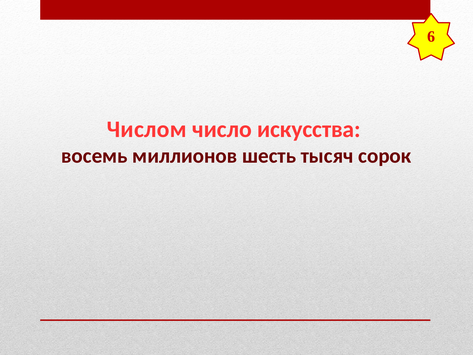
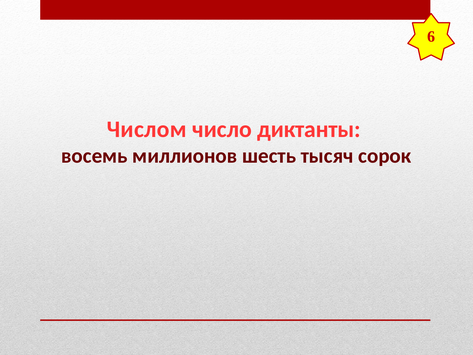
искусства: искусства -> диктанты (309, 129)
